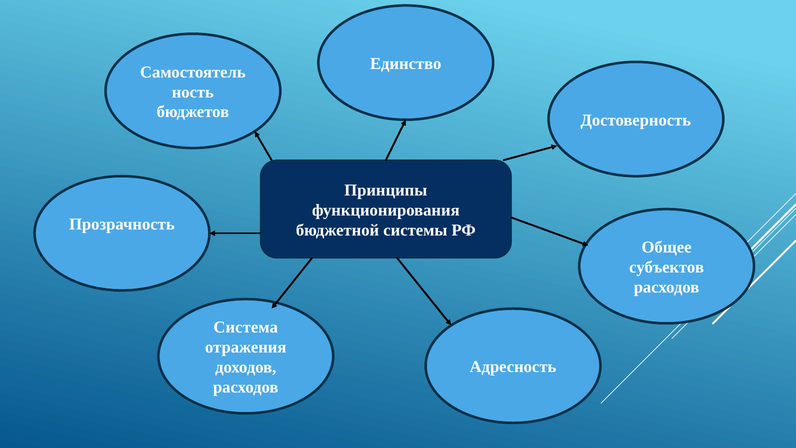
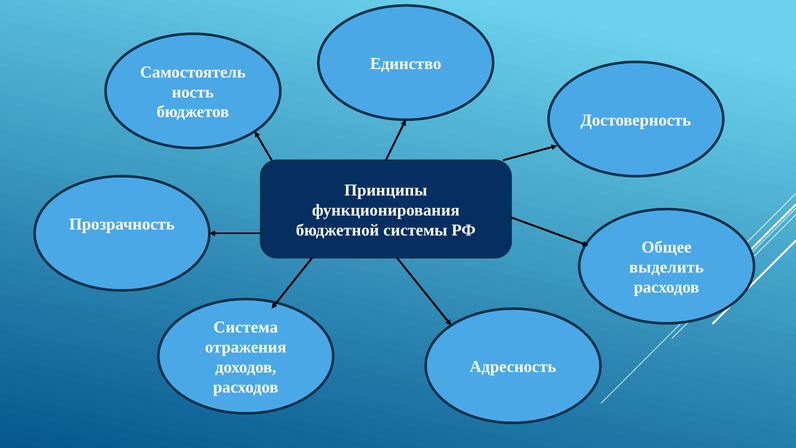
субъектов: субъектов -> выделить (666, 267)
